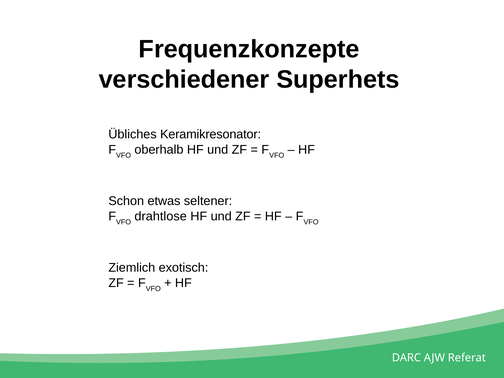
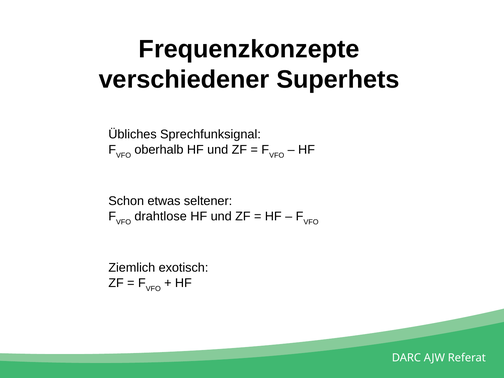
Keramikresonator: Keramikresonator -> Sprechfunksignal (210, 134)
